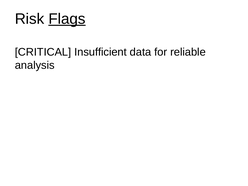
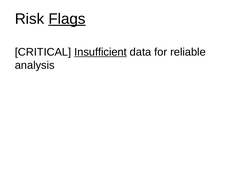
Insufficient underline: none -> present (101, 52)
